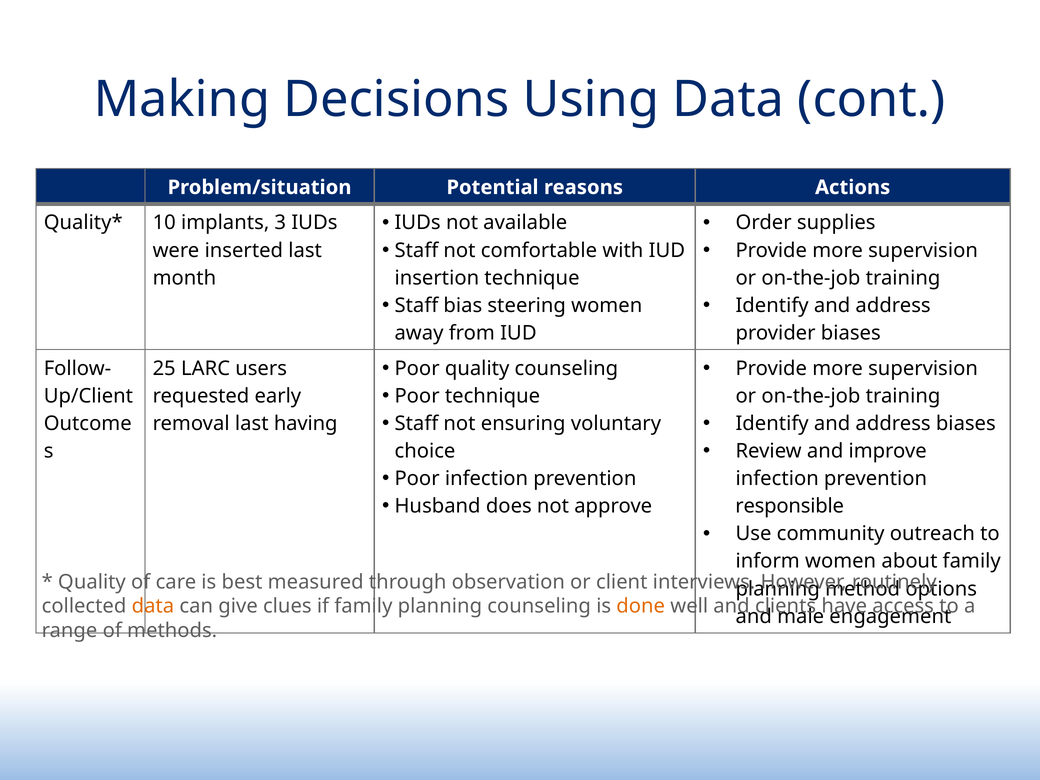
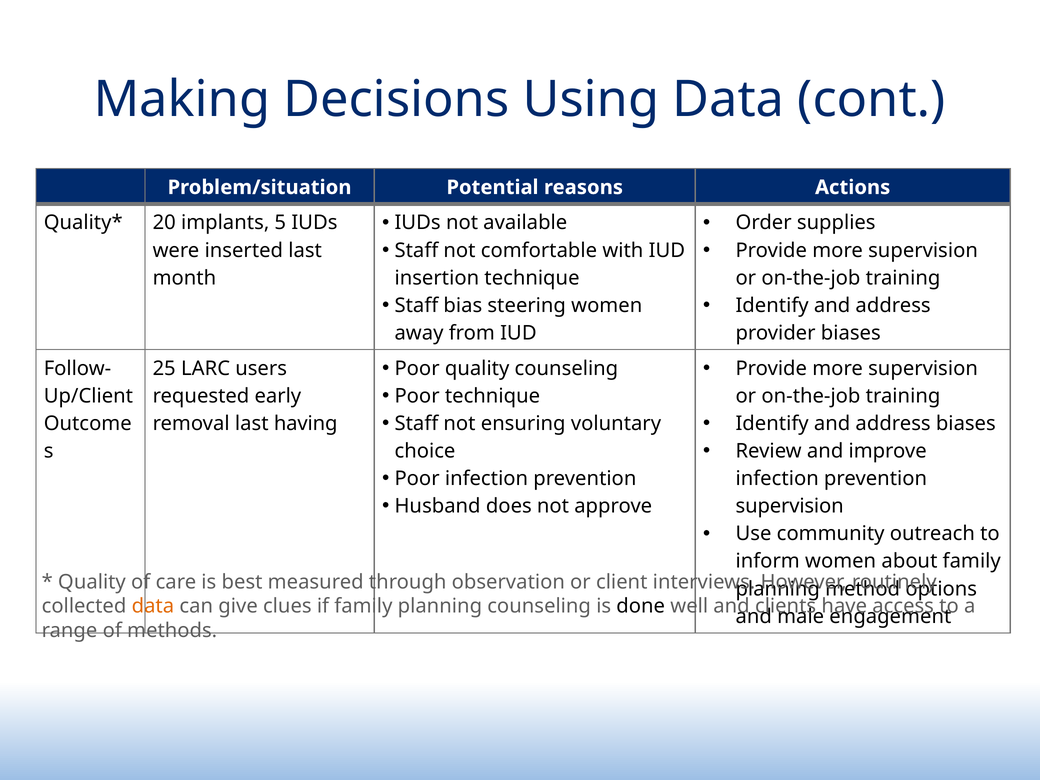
10: 10 -> 20 (164, 223)
3: 3 -> 5 (280, 223)
responsible: responsible -> supervision (790, 506)
done colour: orange -> black (641, 606)
